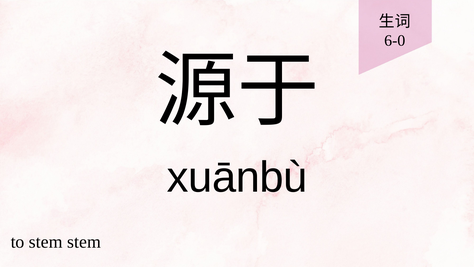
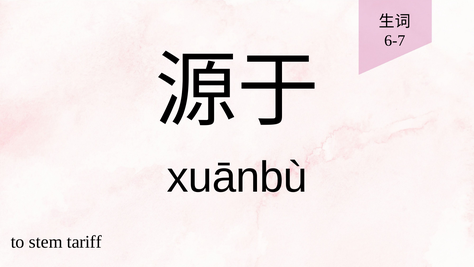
6-0: 6-0 -> 6-7 (395, 40)
stem stem: stem -> tariff (84, 242)
